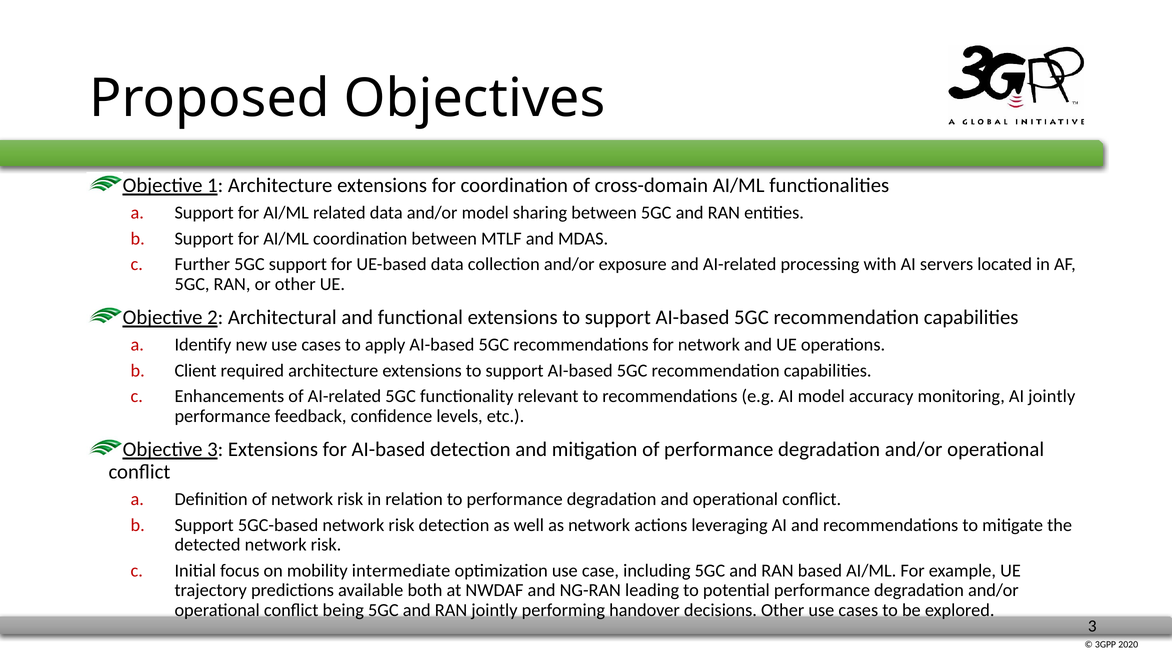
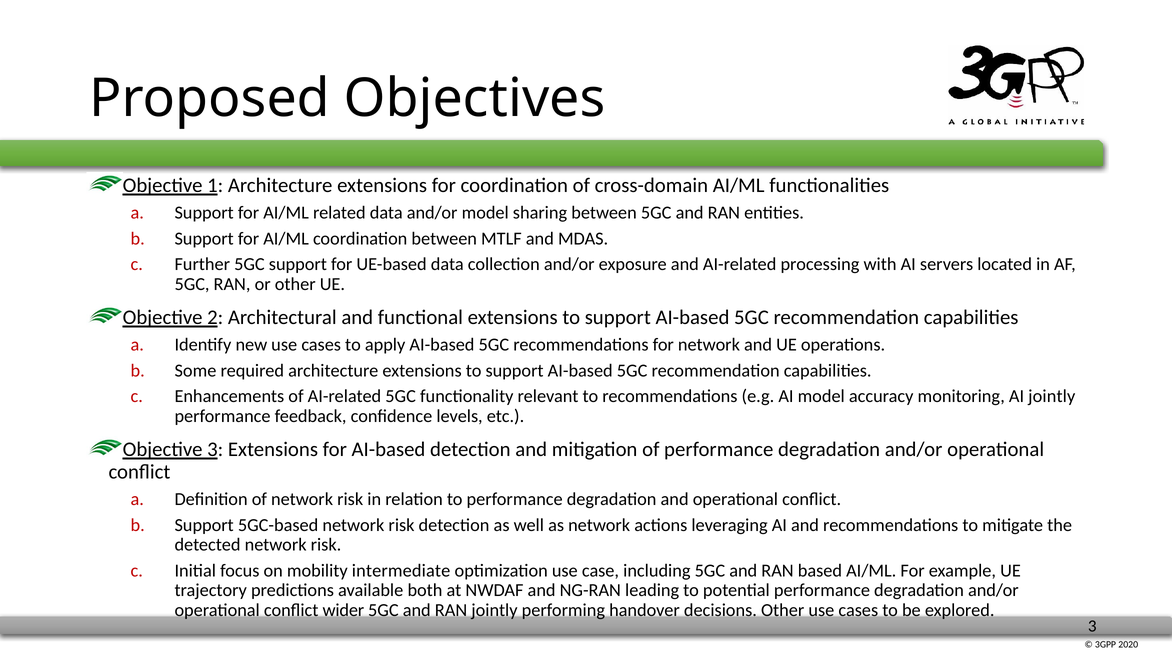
Client: Client -> Some (195, 371)
being: being -> wider (343, 610)
